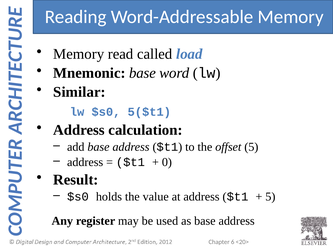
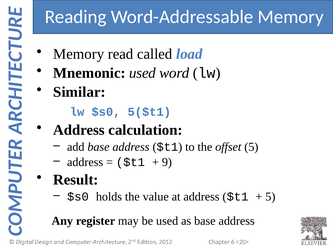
Mnemonic base: base -> used (143, 73)
0: 0 -> 9 (167, 162)
